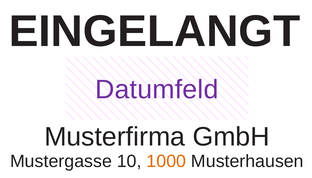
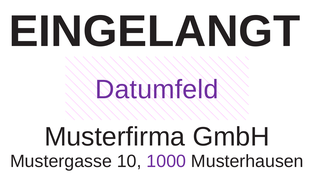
1000 colour: orange -> purple (166, 162)
